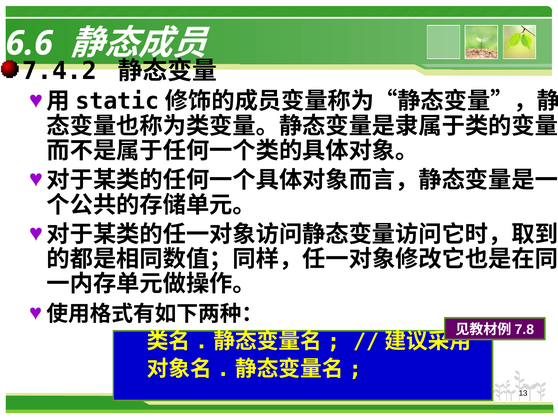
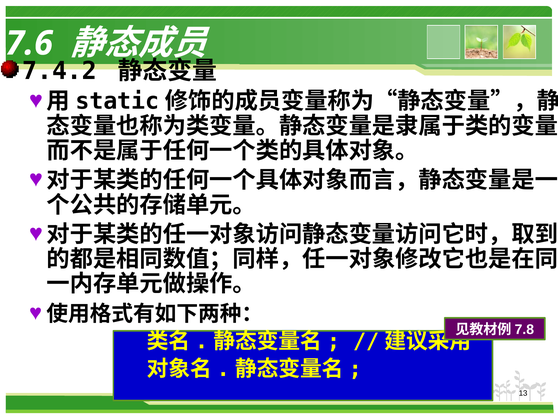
6.6: 6.6 -> 7.6 (29, 43)
